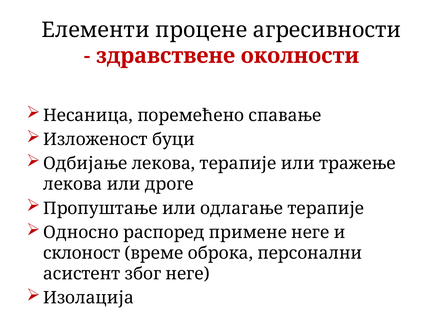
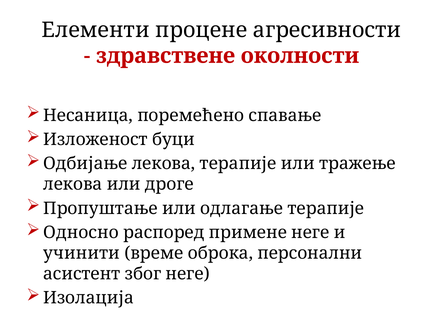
склоност: склоност -> учинити (82, 253)
